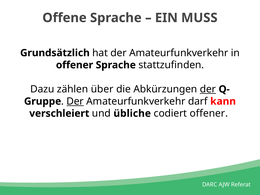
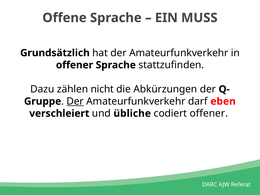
über: über -> nicht (102, 89)
der underline: present -> none (208, 89)
kann: kann -> eben (223, 101)
